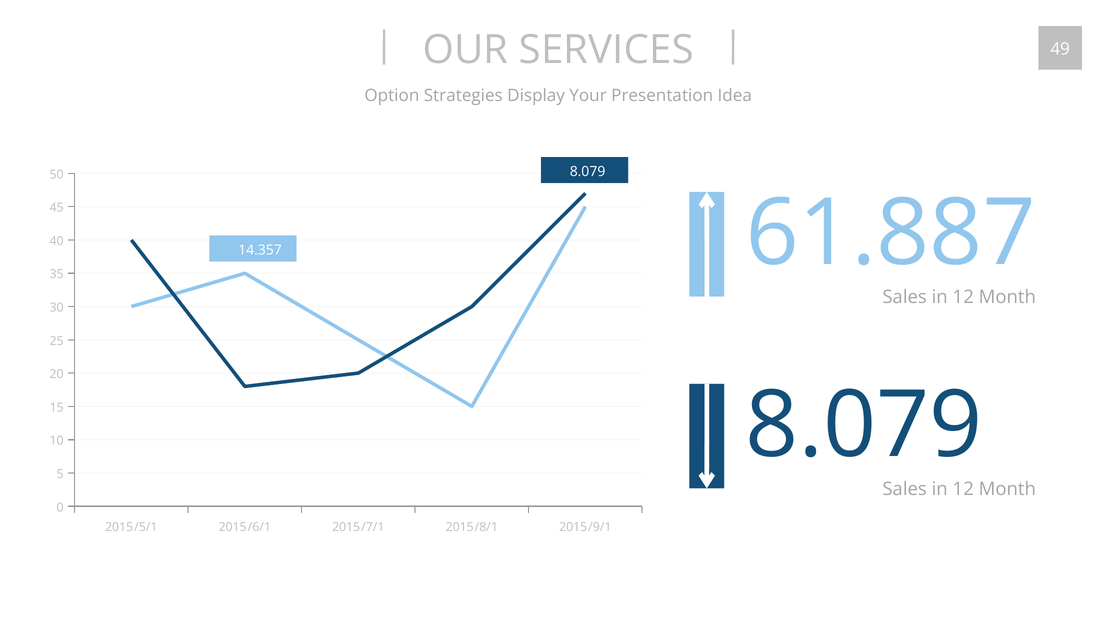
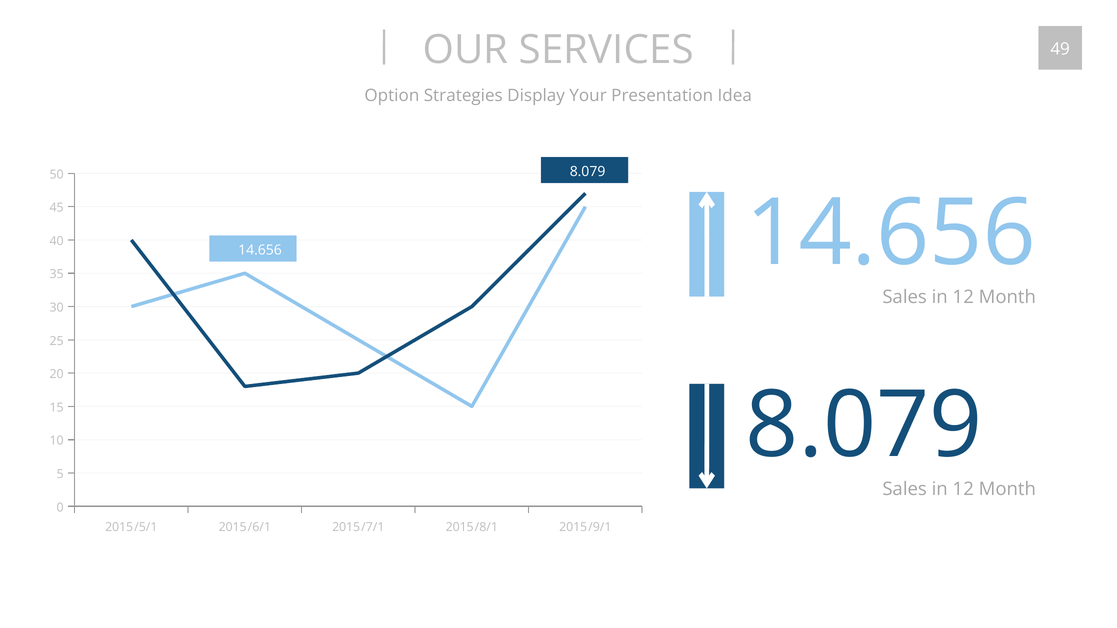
61.887: 61.887 -> 14.656 (891, 234)
14.357: 14.357 -> 14.656 (260, 250)
